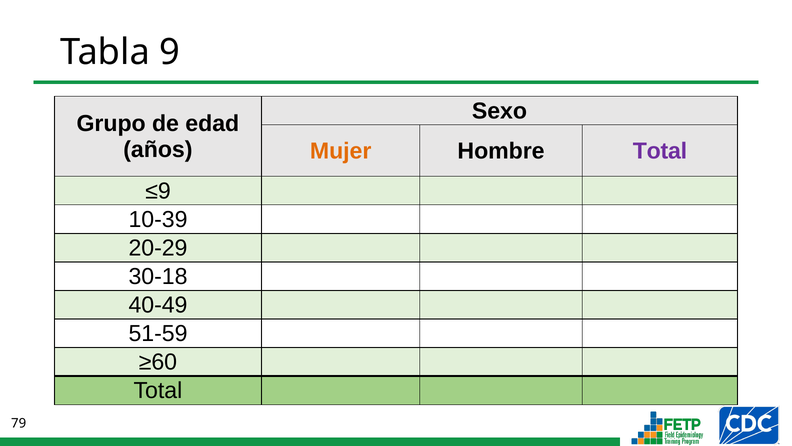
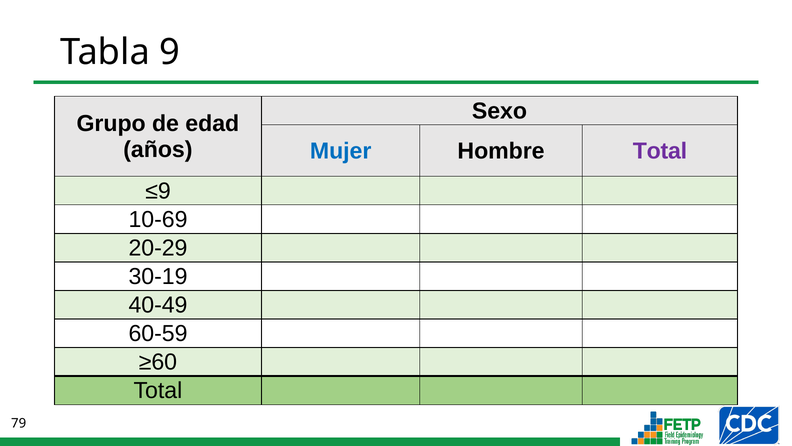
Mujer colour: orange -> blue (341, 151)
10-39: 10-39 -> 10-69 (158, 219)
30-18: 30-18 -> 30-19 (158, 276)
51-59: 51-59 -> 60-59 (158, 333)
